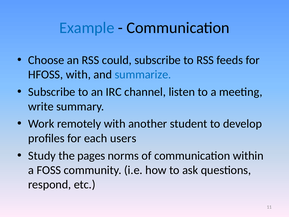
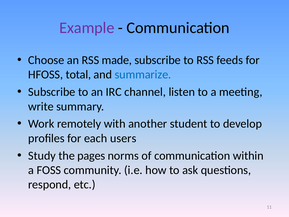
Example colour: blue -> purple (87, 28)
could: could -> made (117, 60)
HFOSS with: with -> total (78, 75)
